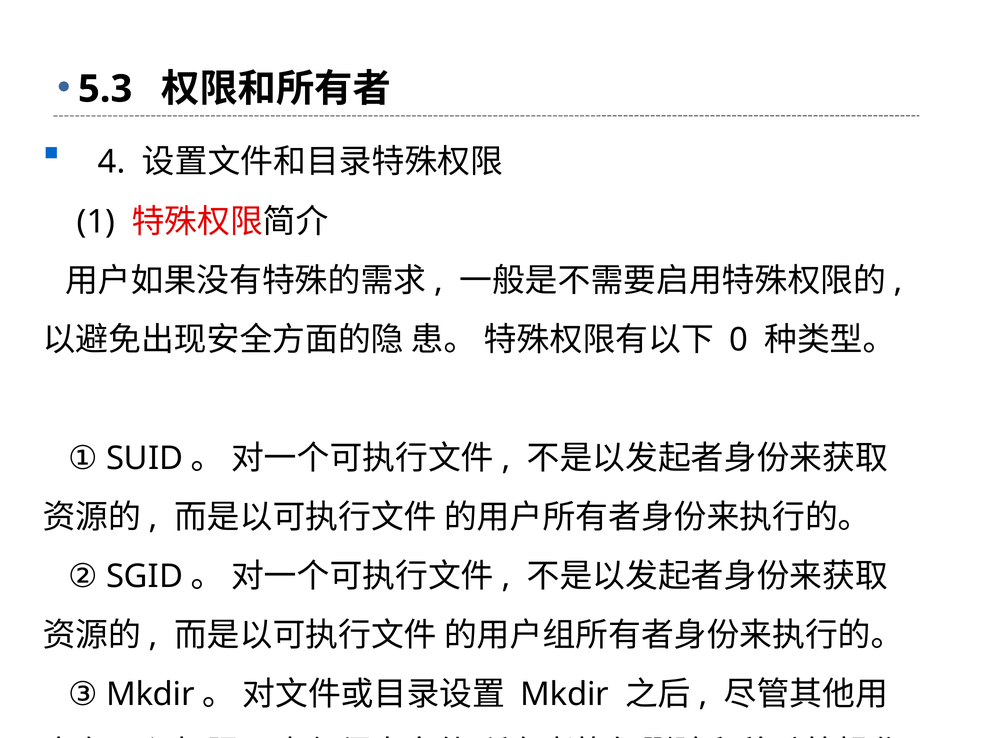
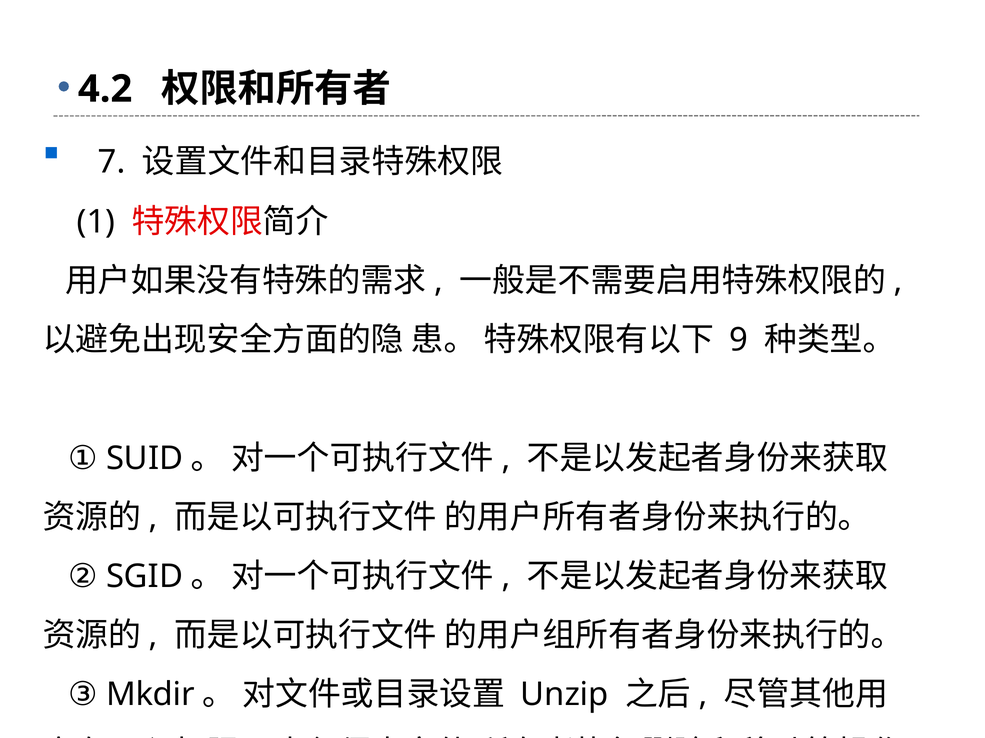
5.3: 5.3 -> 4.2 (105, 89)
4: 4 -> 7 (112, 162)
0: 0 -> 9 (739, 340)
Mkdir: Mkdir -> Unzip (564, 695)
